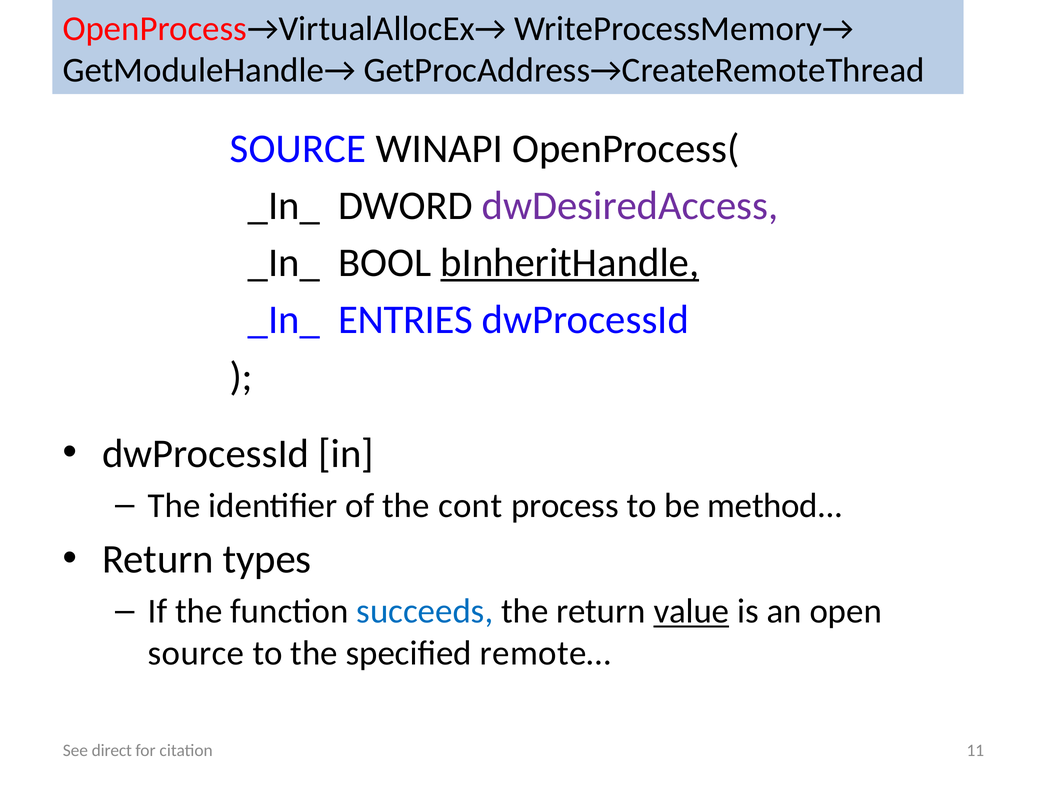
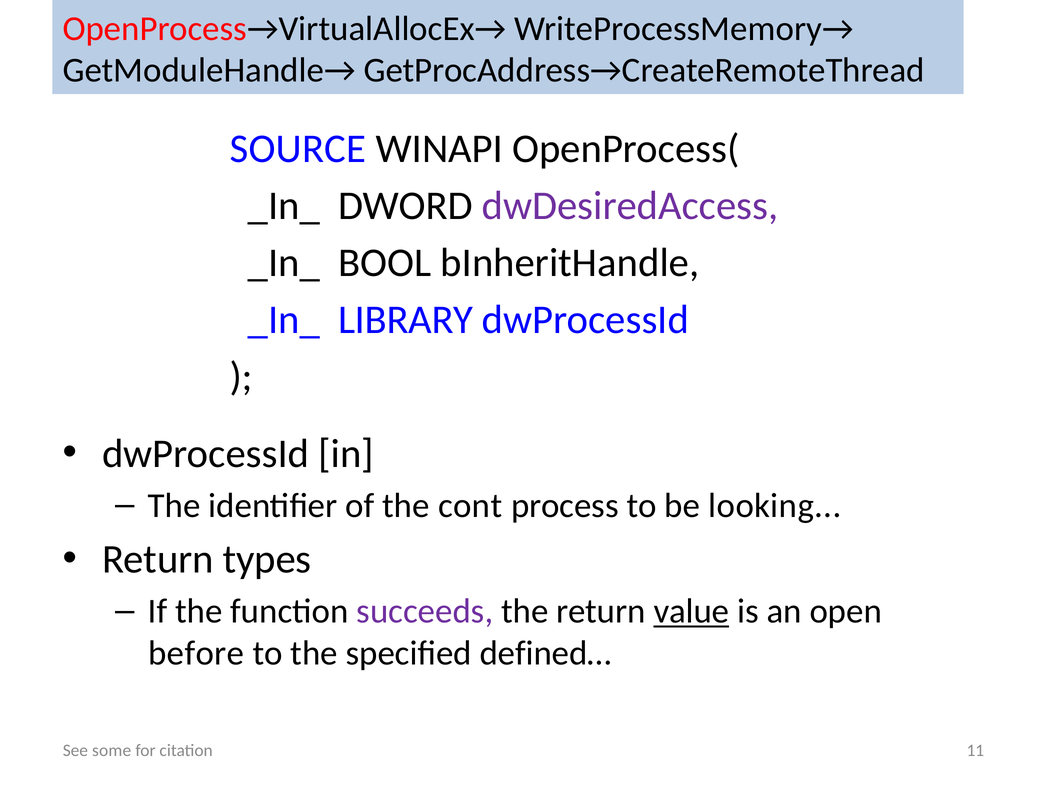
bInheritHandle underline: present -> none (570, 263)
ENTRIES: ENTRIES -> LIBRARY (406, 320)
method: method -> looking (775, 505)
succeeds colour: blue -> purple (425, 611)
source: source -> before (196, 653)
remote…: remote… -> defined… (546, 653)
direct: direct -> some (112, 750)
